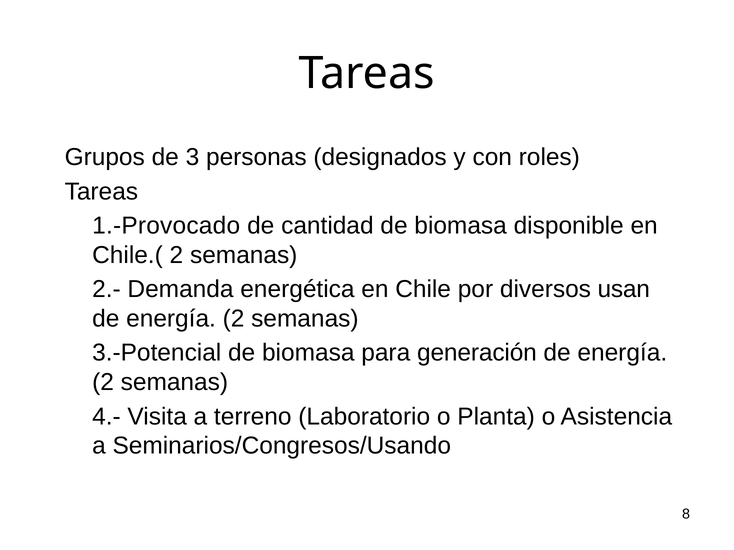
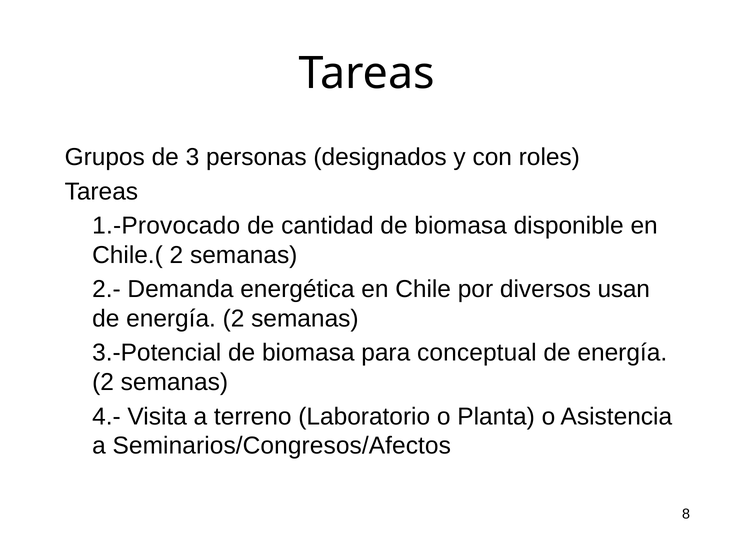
generación: generación -> conceptual (477, 353)
Seminarios/Congresos/Usando: Seminarios/Congresos/Usando -> Seminarios/Congresos/Afectos (282, 446)
